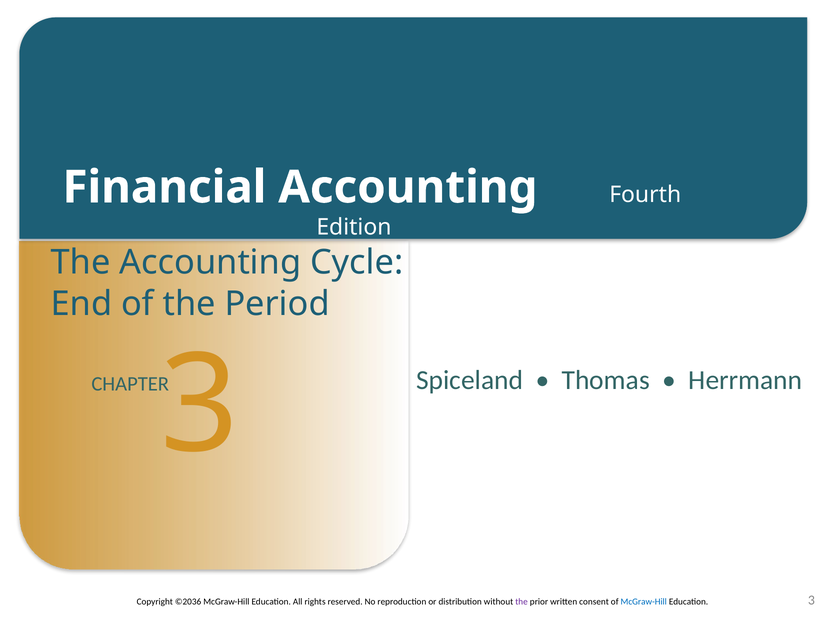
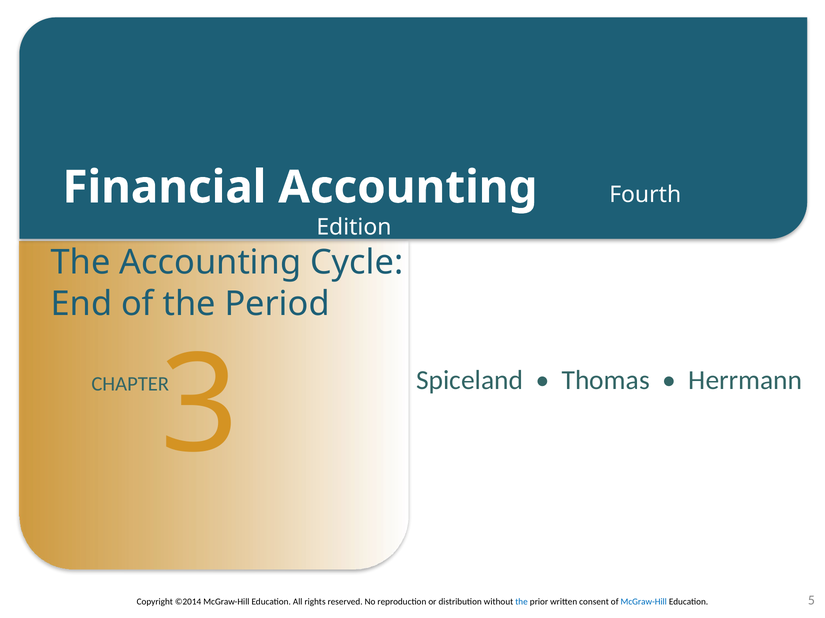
©2036: ©2036 -> ©2014 (188, 603)
the colour: purple -> blue (522, 603)
Education 3: 3 -> 5 (811, 601)
